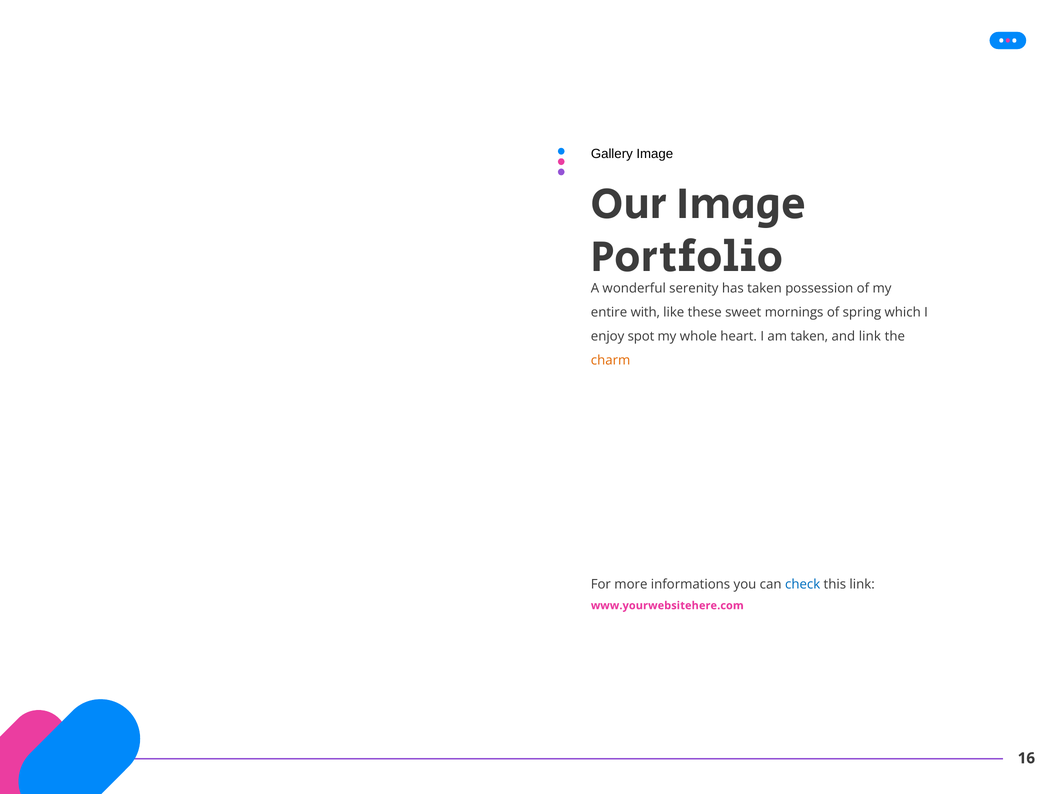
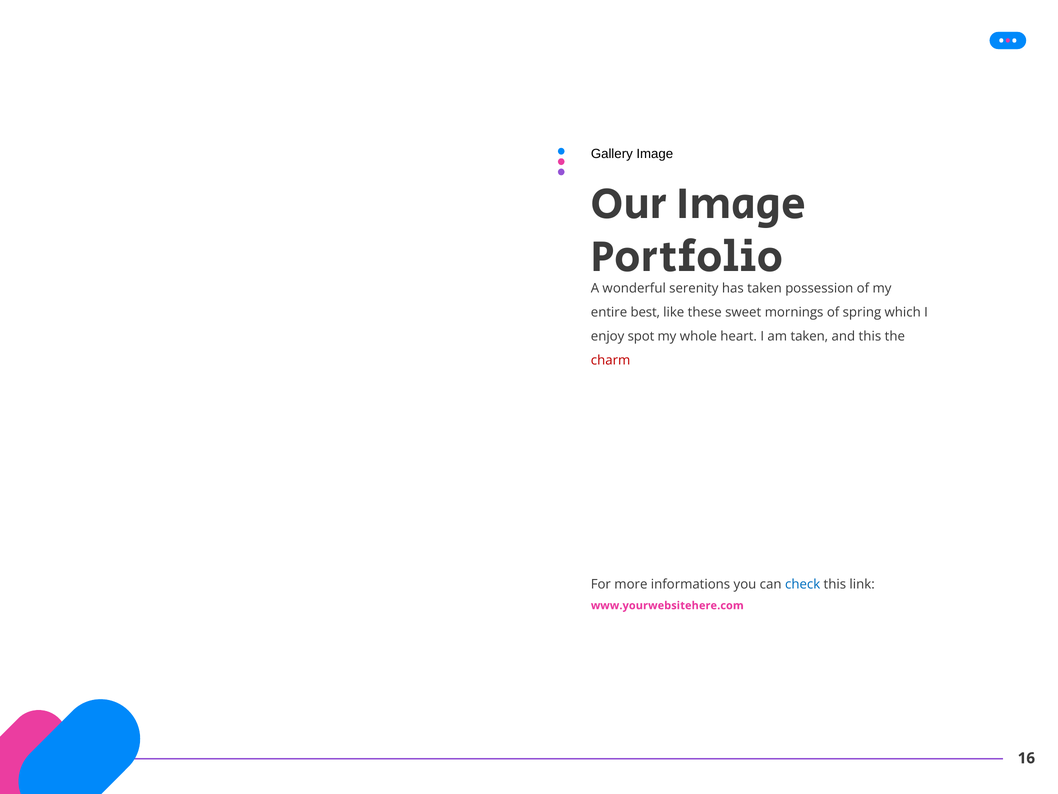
with: with -> best (645, 312)
and link: link -> this (870, 336)
charm colour: orange -> red (611, 360)
